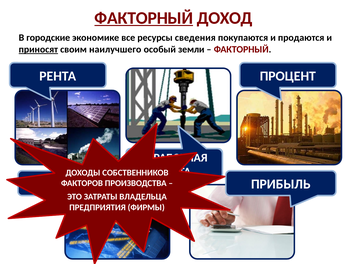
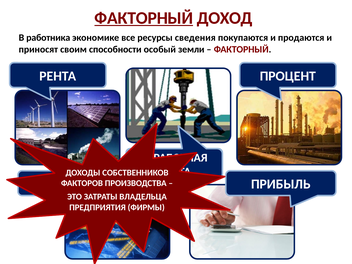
городские: городские -> работника (48, 38)
приносят underline: present -> none (38, 49)
своим наилучшего: наилучшего -> способности (115, 49)
